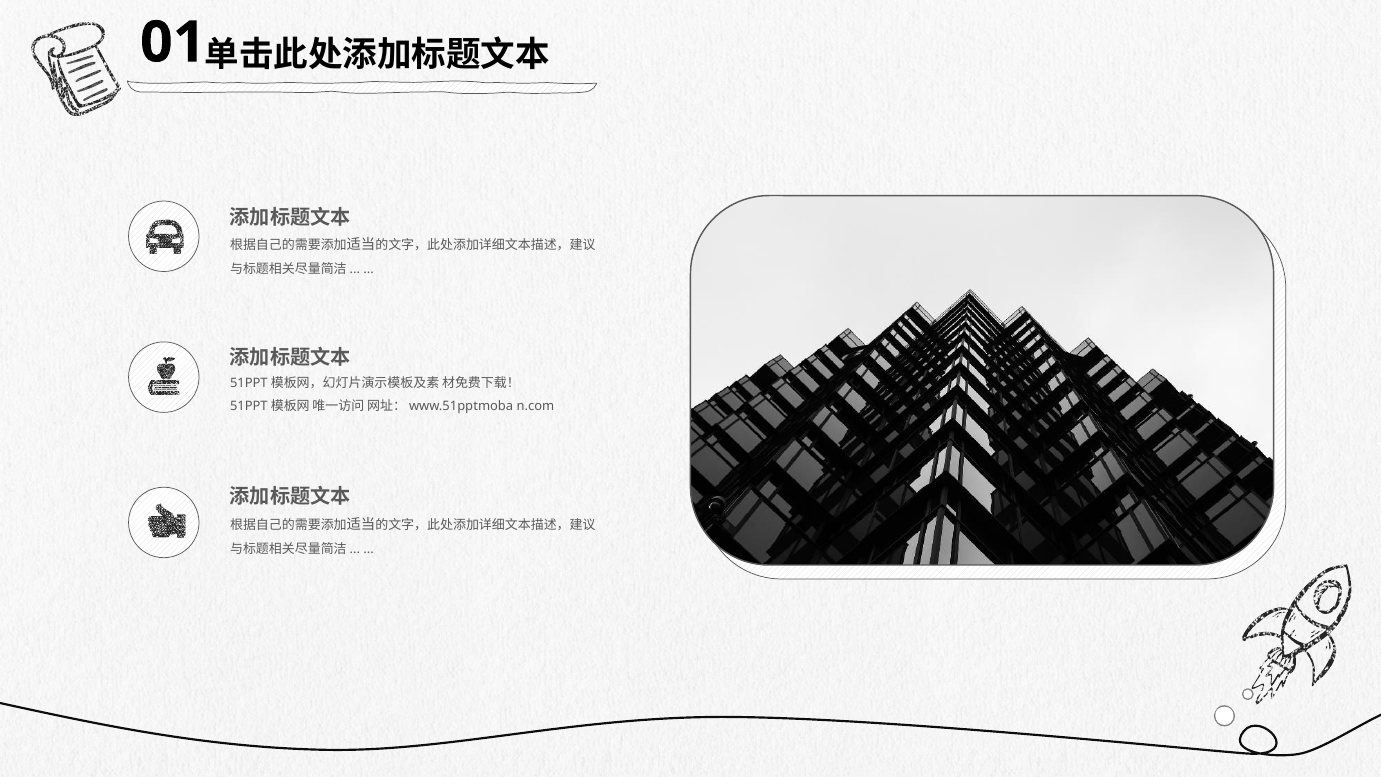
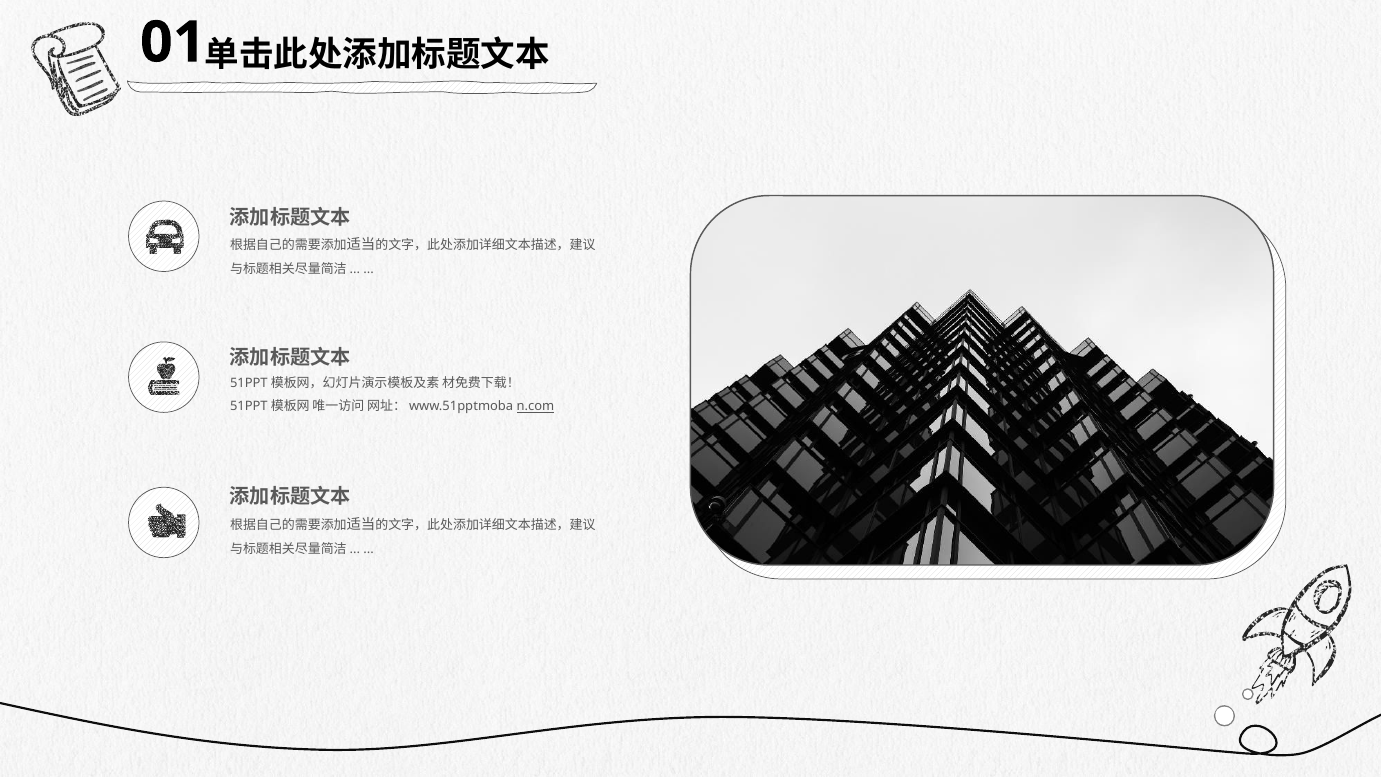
n.com underline: none -> present (535, 406)
